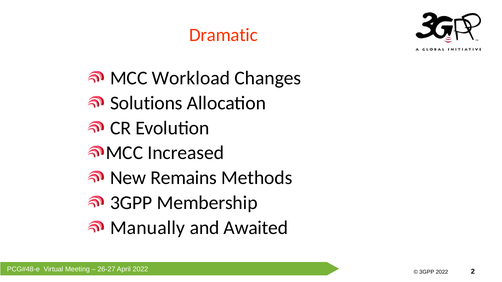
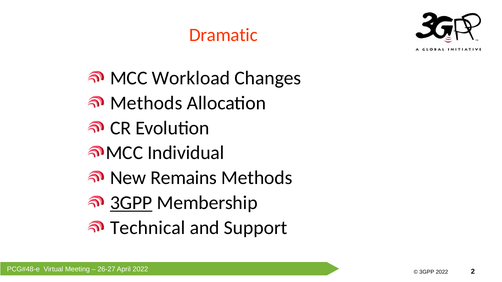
Solutions: Solutions -> Methods (146, 103)
Increased: Increased -> Individual (186, 153)
3GPP underline: none -> present (131, 203)
Manually: Manually -> Technical (148, 228)
Awaited: Awaited -> Support (256, 228)
